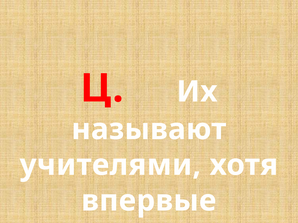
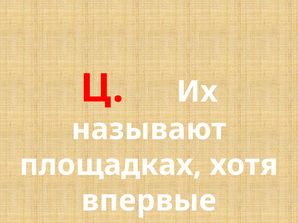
учителями: учителями -> площадках (110, 165)
